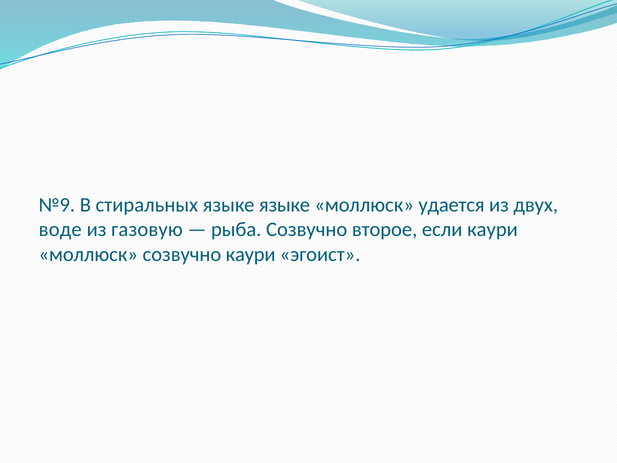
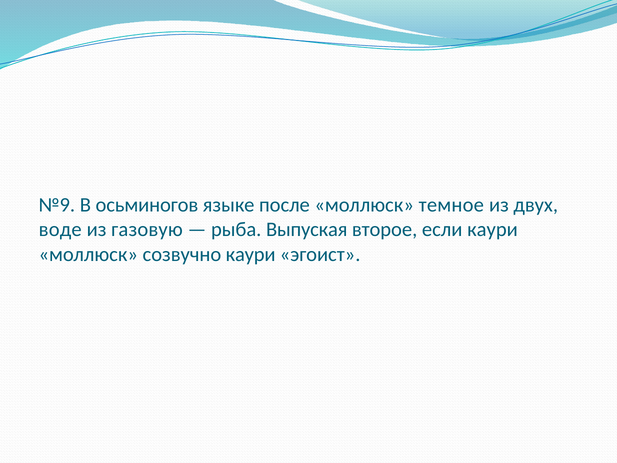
стиральных: стиральных -> осьминогов (147, 205)
языке языке: языке -> после (284, 205)
удается: удается -> темное (451, 205)
рыба Созвучно: Созвучно -> Выпуская (307, 230)
